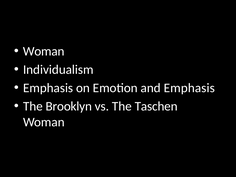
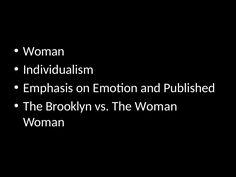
and Emphasis: Emphasis -> Published (189, 88)
The Taschen: Taschen -> Woman (156, 106)
